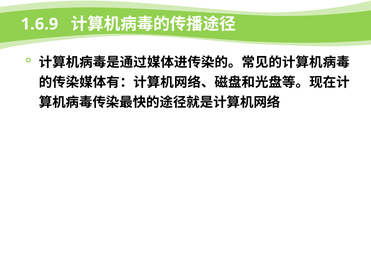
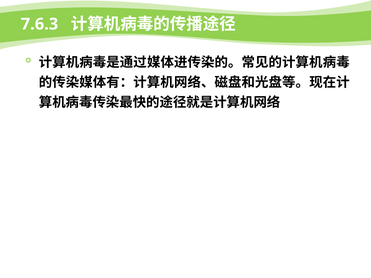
1.6.9: 1.6.9 -> 7.6.3 (39, 24)
